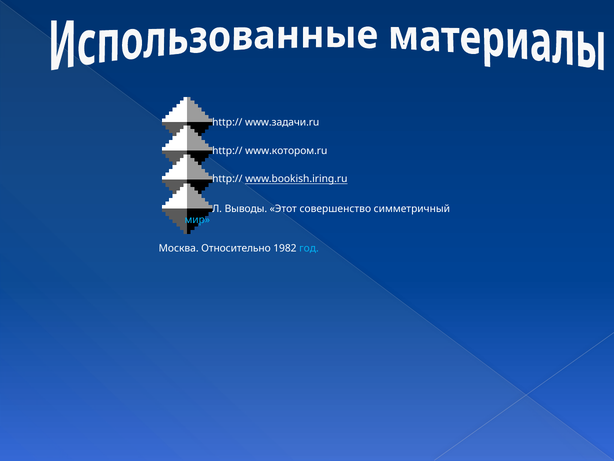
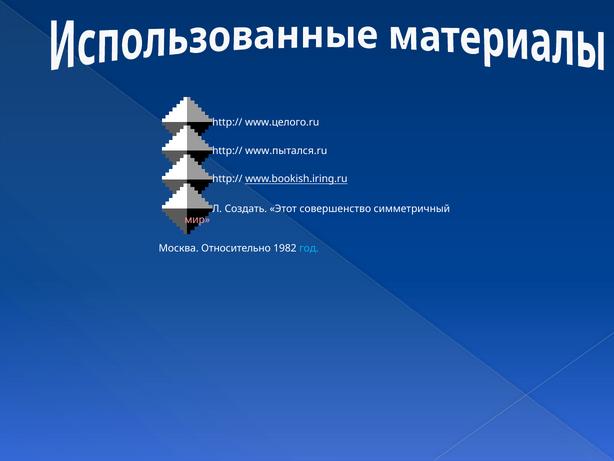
www.задачи.ru: www.задачи.ru -> www.целого.ru (282, 122)
www.котором.ru: www.котором.ru -> www.пытался.ru (286, 151)
Выводы: Выводы -> Создать (246, 209)
мир colour: light blue -> pink (197, 220)
